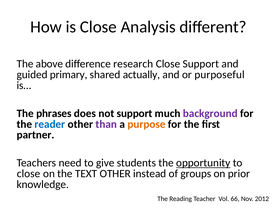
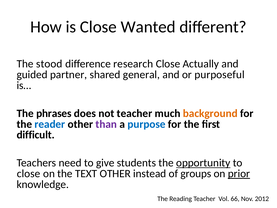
Analysis: Analysis -> Wanted (148, 27)
above: above -> stood (49, 64)
Close Support: Support -> Actually (201, 64)
primary: primary -> partner (69, 75)
actually: actually -> general (141, 75)
not support: support -> teacher (134, 113)
background colour: purple -> orange (210, 113)
purpose colour: orange -> blue (146, 124)
partner: partner -> difficult (36, 135)
prior underline: none -> present (239, 173)
